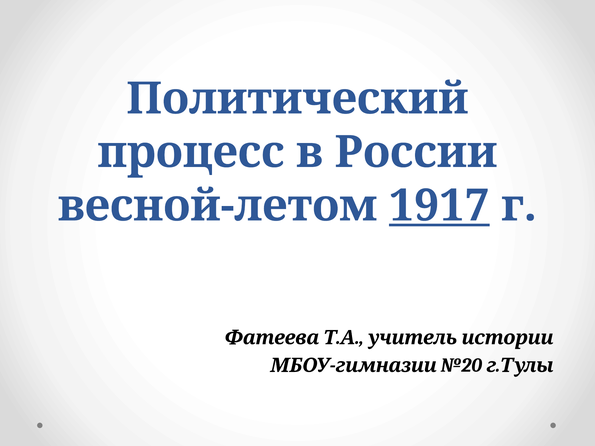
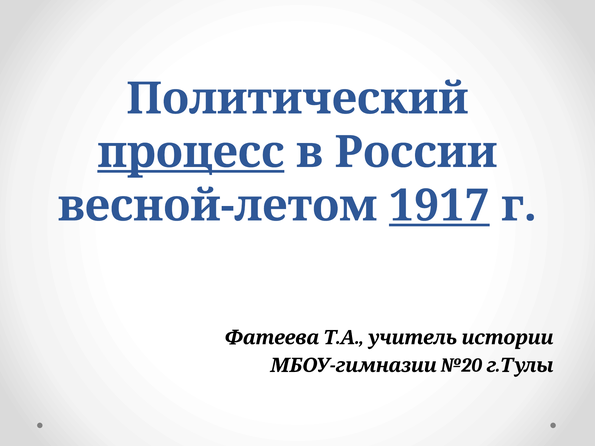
процесс underline: none -> present (191, 152)
